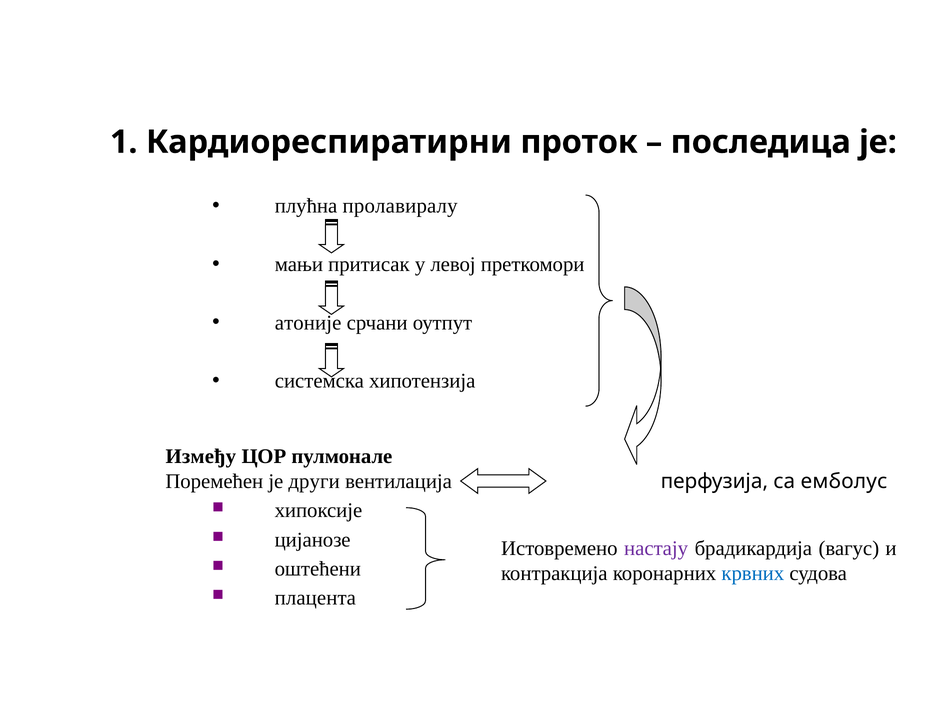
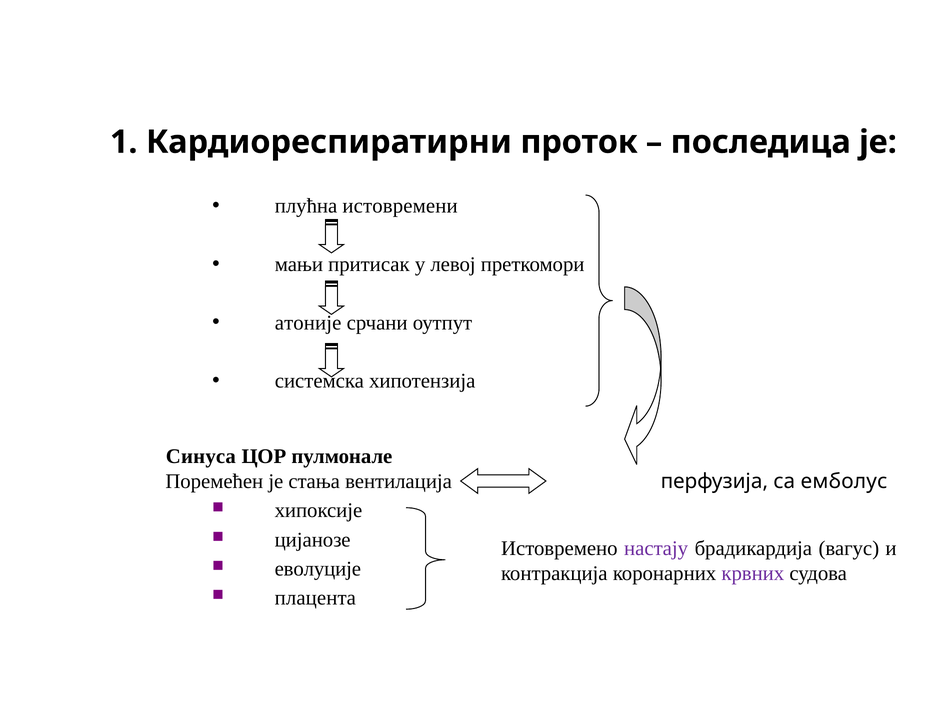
пролавиралу: пролавиралу -> истовремени (400, 206)
Између: Између -> Синуса (201, 456)
други: други -> стања (314, 481)
оштећени: оштећени -> еволуције (318, 569)
крвних colour: blue -> purple (753, 573)
